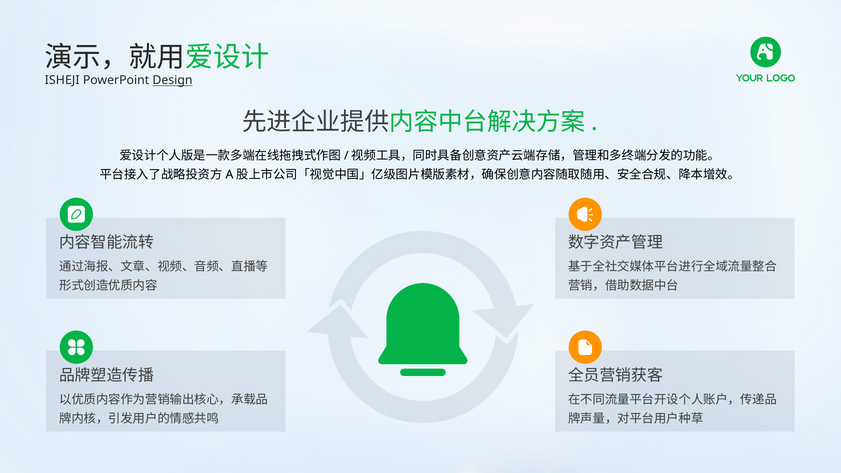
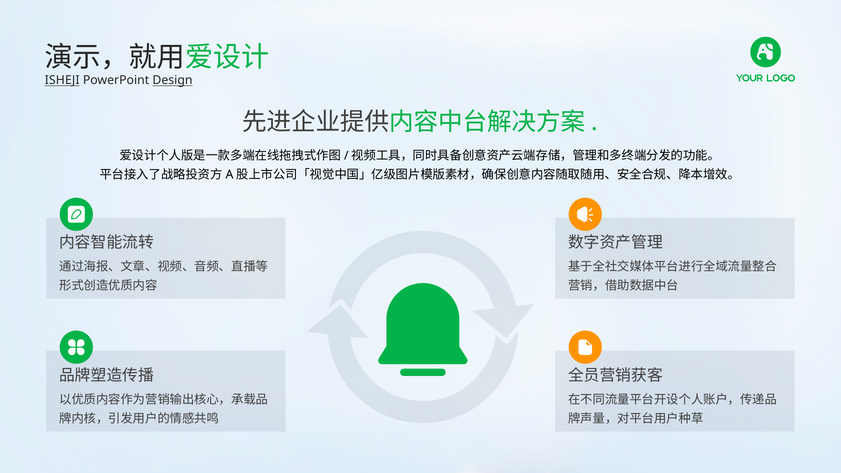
ISHEJI underline: none -> present (62, 80)
